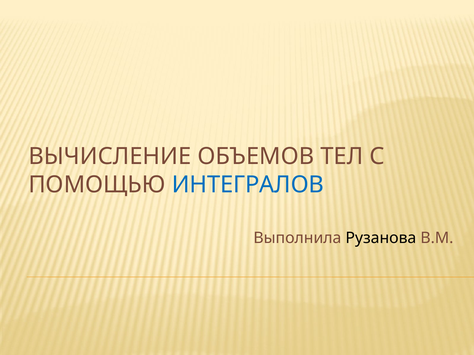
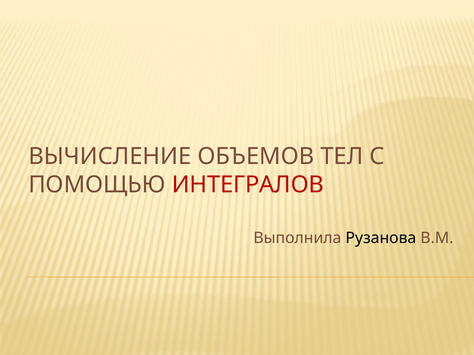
ИНТЕГРАЛОВ colour: blue -> red (248, 185)
